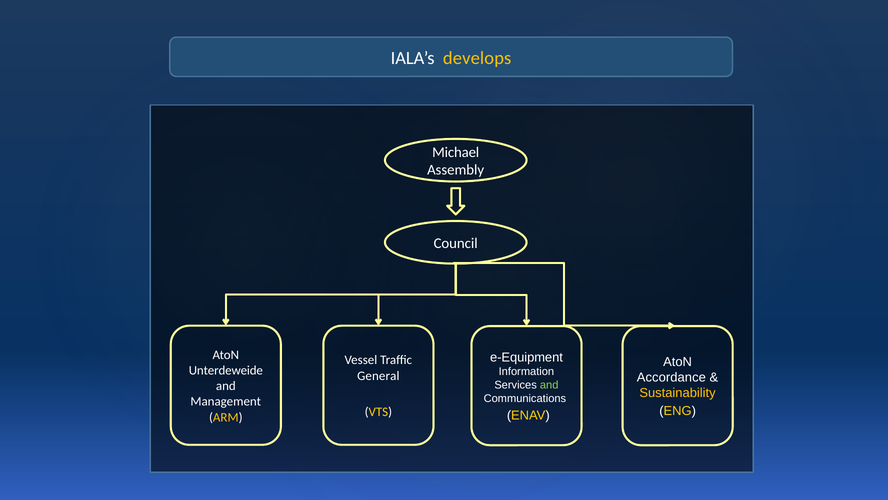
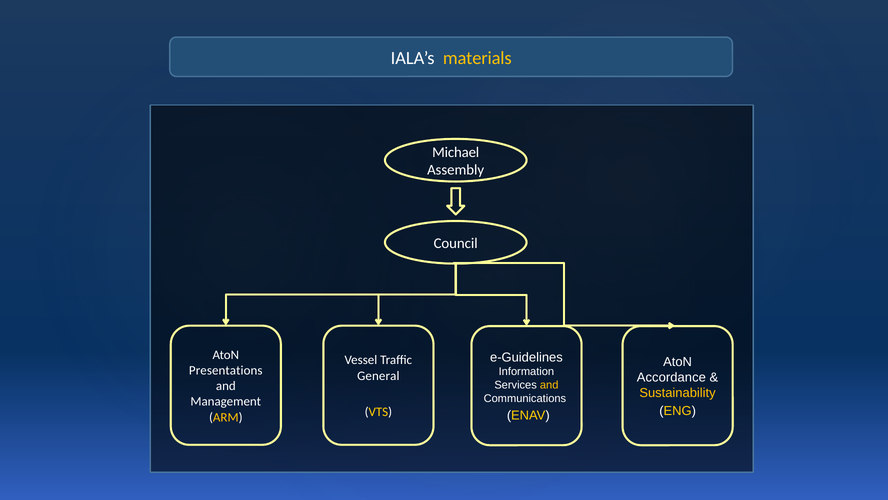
develops: develops -> materials (477, 58)
e-Equipment: e-Equipment -> e-Guidelines (526, 357)
Unterdeweide: Unterdeweide -> Presentations (226, 370)
and colour: light green -> yellow (549, 385)
